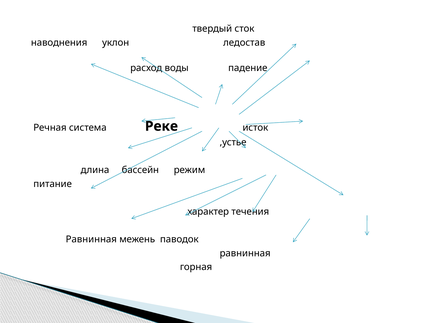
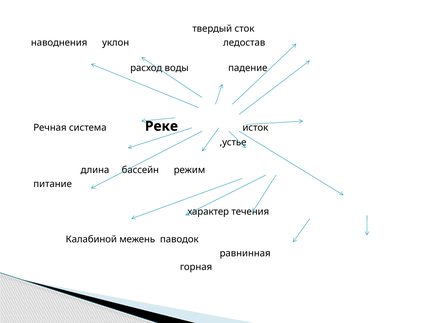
Равнинная: Равнинная -> Калабиной (91, 240)
